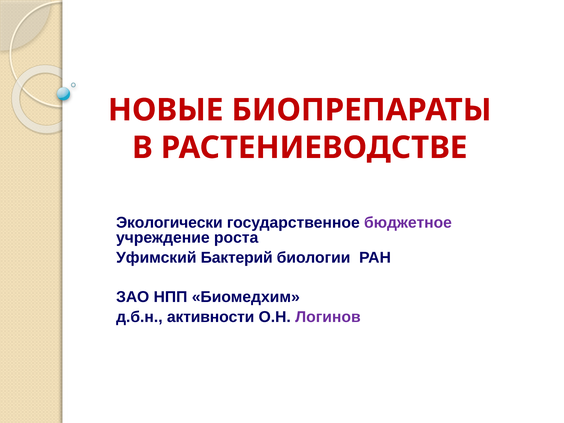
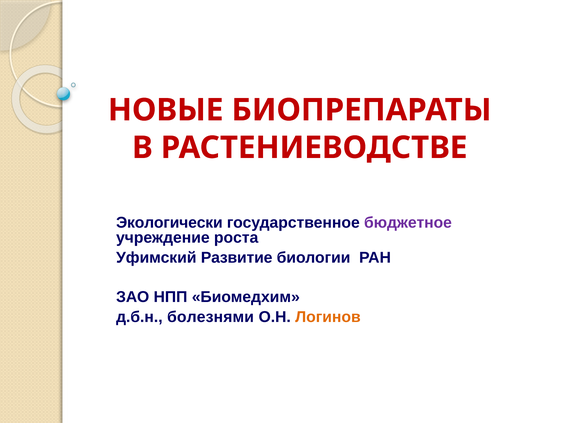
Бактерий: Бактерий -> Развитие (237, 258)
активности: активности -> болезнями (211, 317)
Логинов colour: purple -> orange (328, 317)
